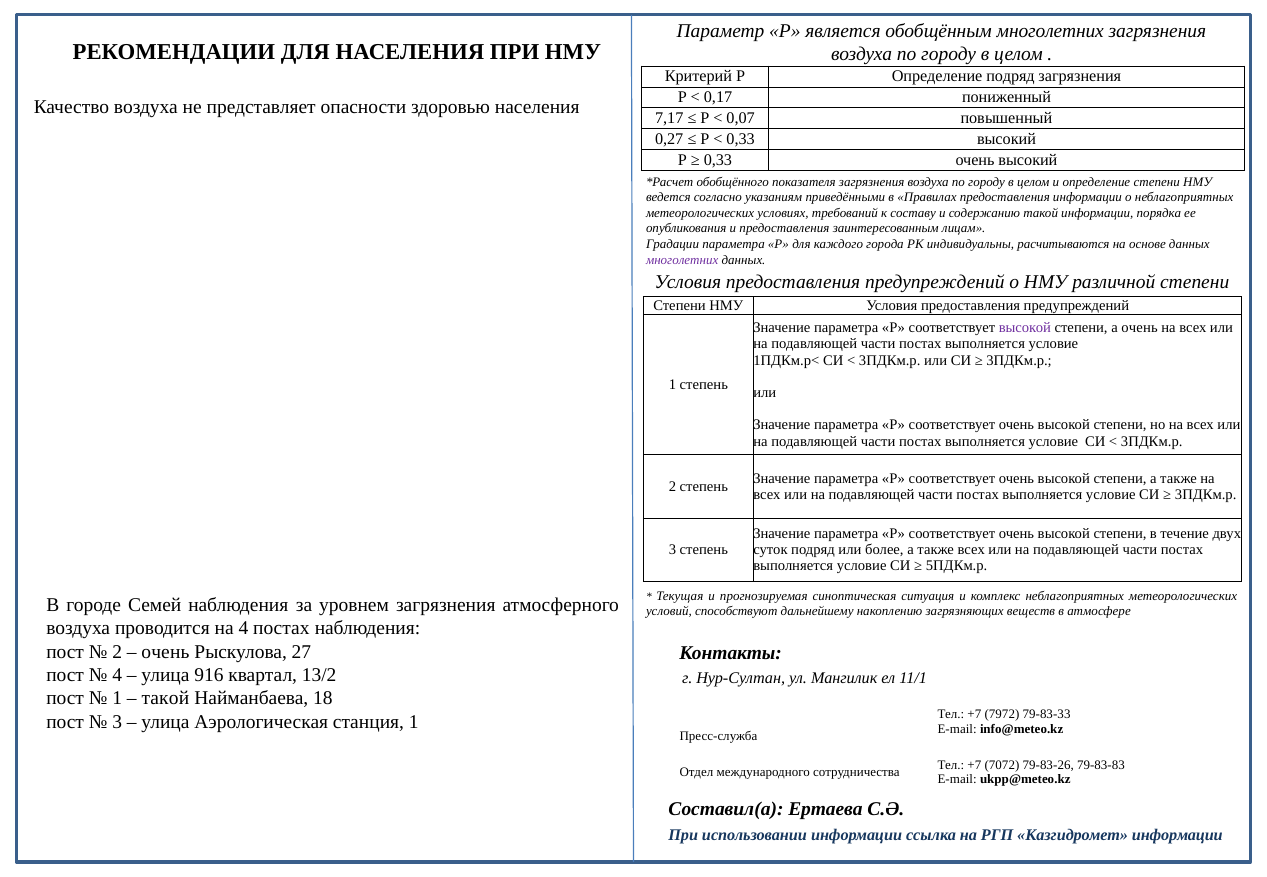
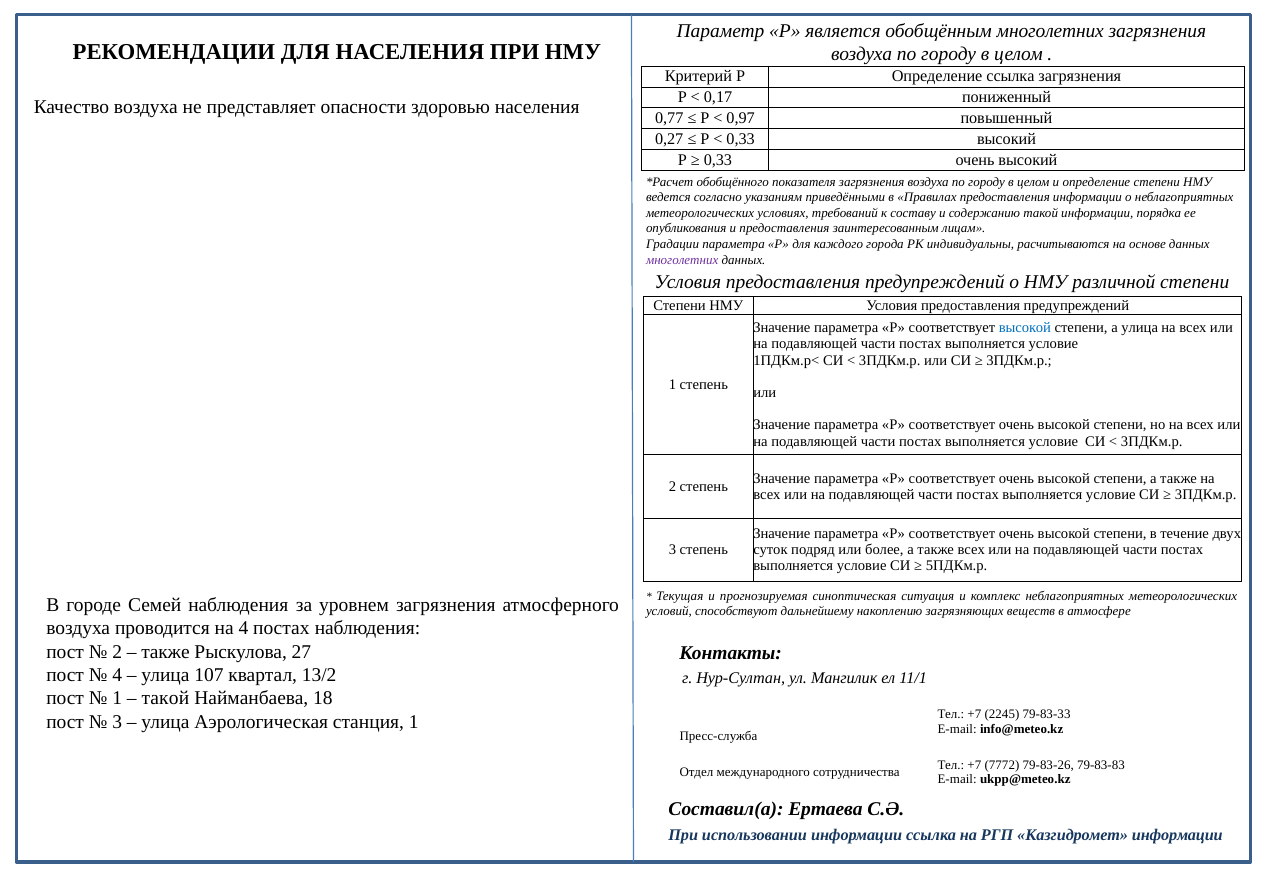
Определение подряд: подряд -> ссылка (1010, 76)
7,17: 7,17 -> 0,77 (669, 118)
0,07: 0,07 -> 0,97 (741, 118)
высокой colour: purple -> blue (1025, 328)
а очень: очень -> улица (1140, 328)
очень: очень -> также (166, 652)
916: 916 -> 107 (209, 675)
7972: 7972 -> 2245 (1002, 714)
7072: 7072 -> 7772 (1002, 765)
